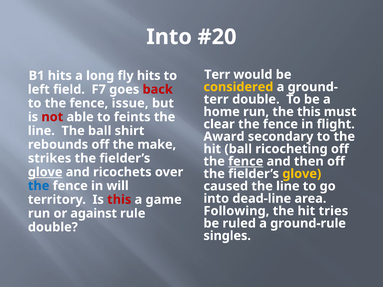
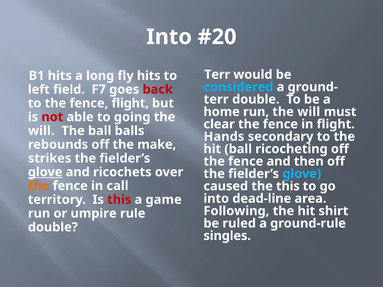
considered colour: yellow -> light blue (238, 87)
fence issue: issue -> flight (130, 103)
run the this: this -> will (309, 112)
feints: feints -> going (132, 117)
line: line -> will (41, 131)
shirt: shirt -> balls (130, 131)
Award: Award -> Hands (224, 137)
fence underline: present -> none (246, 161)
glove colour: yellow -> light blue (302, 174)
the colour: blue -> orange (39, 186)
will: will -> call (117, 186)
caused the line: line -> this (288, 186)
tries: tries -> shirt (333, 211)
against: against -> umpire (94, 214)
